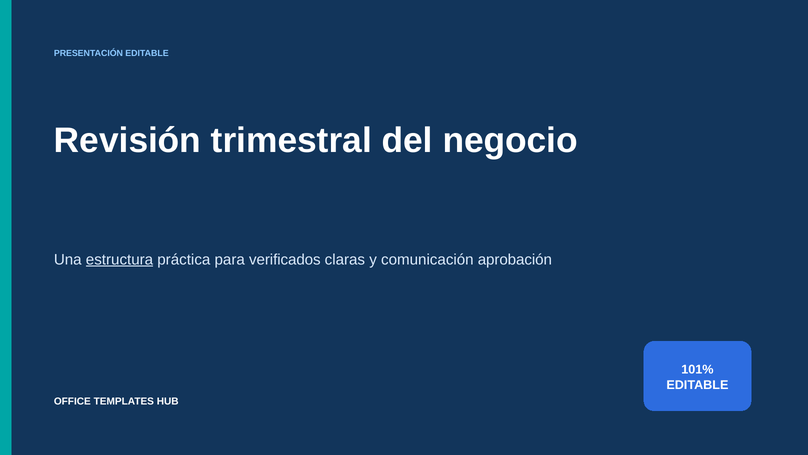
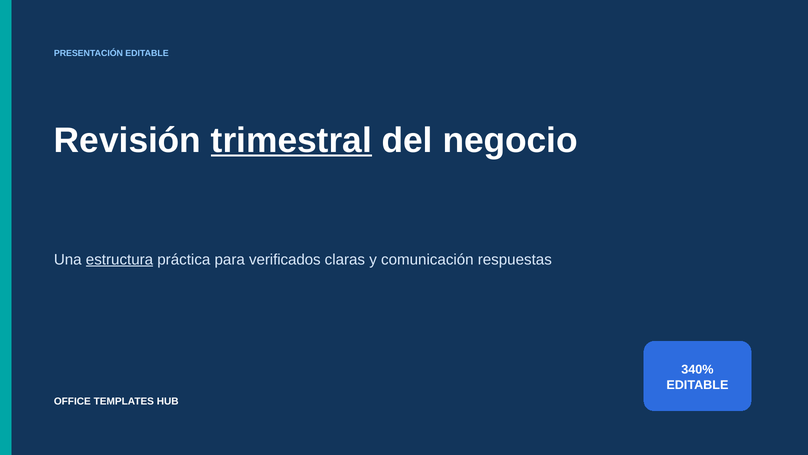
trimestral underline: none -> present (291, 140)
aprobación: aprobación -> respuestas (515, 259)
101%: 101% -> 340% (697, 369)
